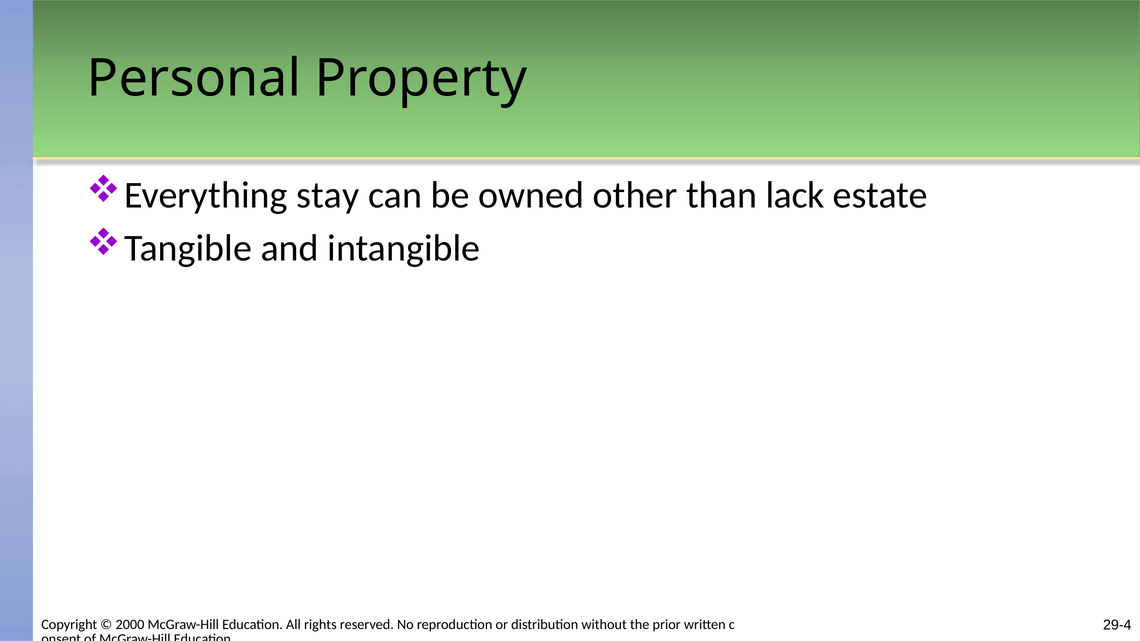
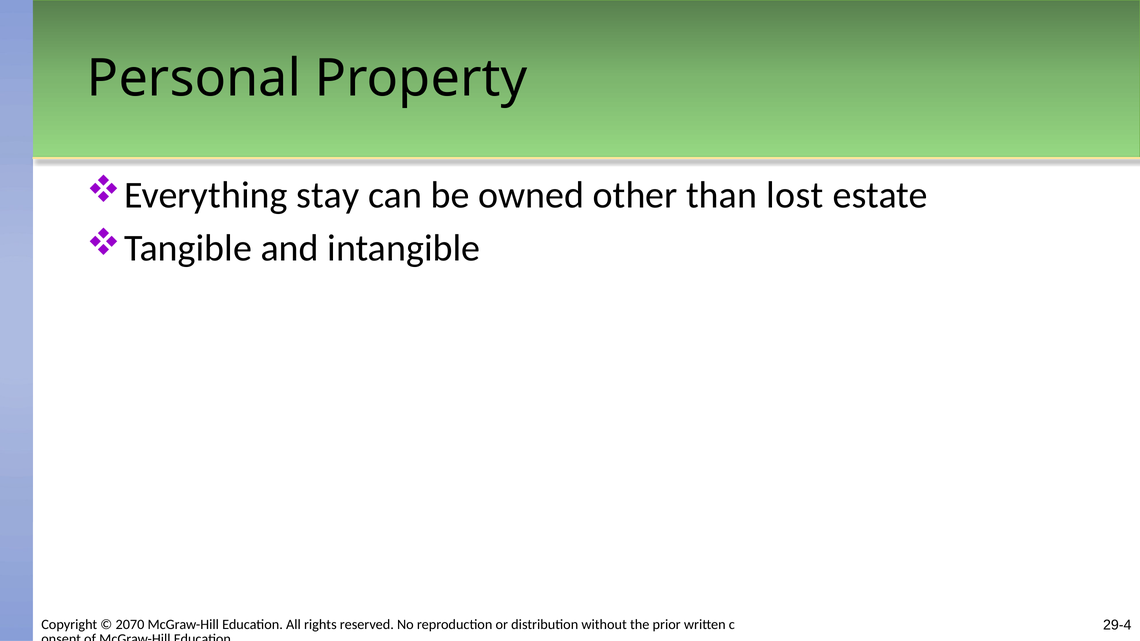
lack: lack -> lost (795, 195)
2000: 2000 -> 2070 (130, 625)
